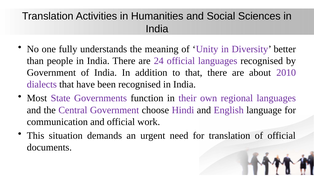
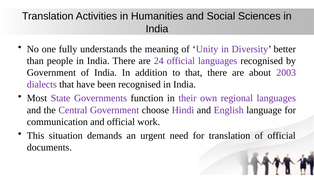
2010: 2010 -> 2003 (286, 72)
